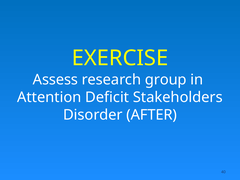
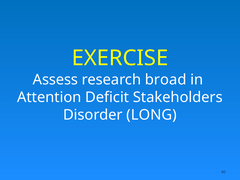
group: group -> broad (166, 80)
AFTER: AFTER -> LONG (152, 115)
